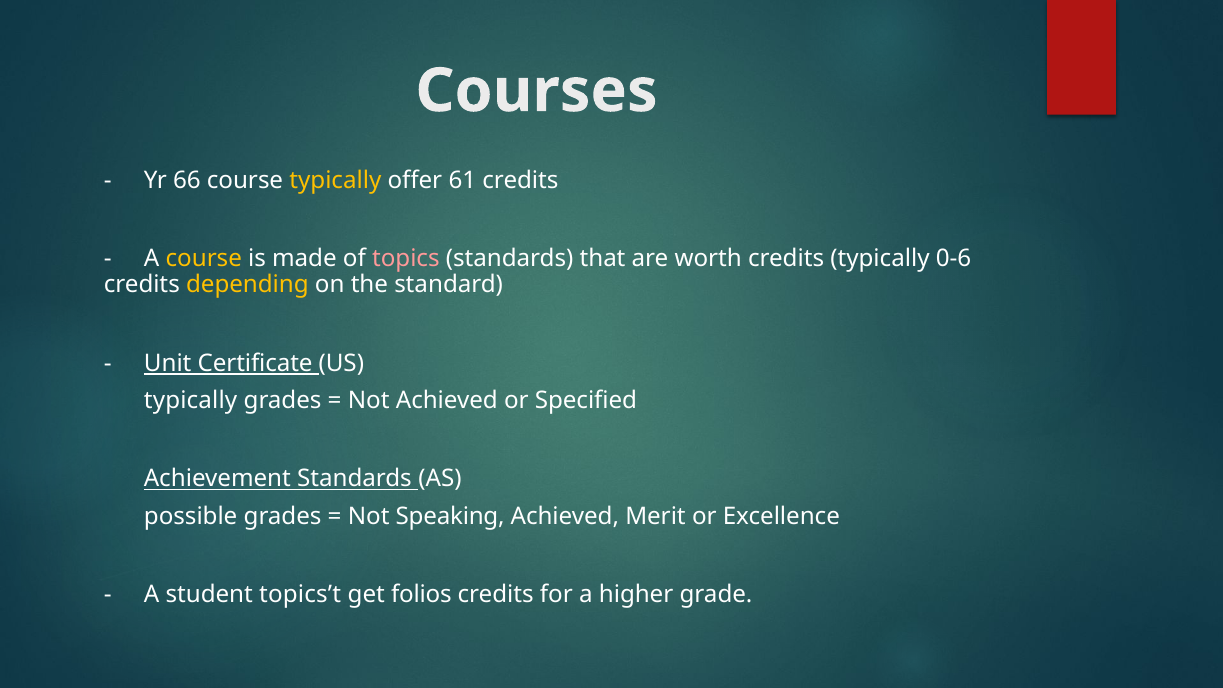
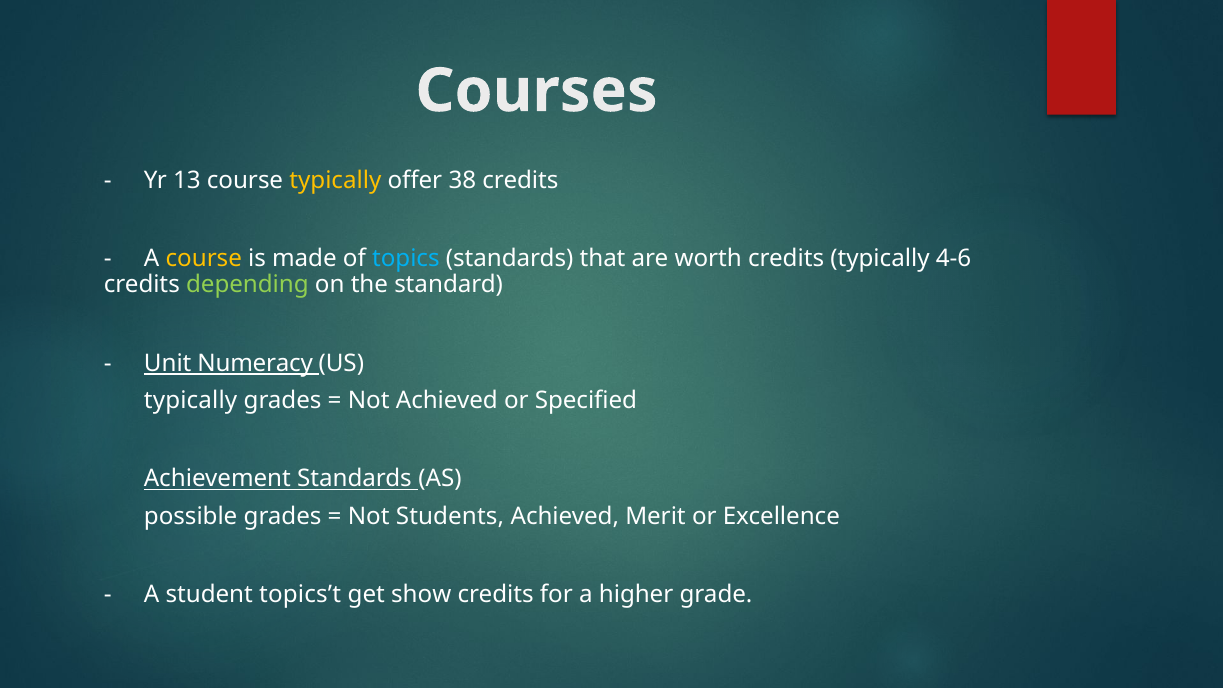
66: 66 -> 13 (187, 181)
61: 61 -> 38 (462, 181)
topics colour: pink -> light blue (406, 259)
0-6: 0-6 -> 4-6 (954, 259)
depending colour: yellow -> light green (247, 285)
Certificate: Certificate -> Numeracy (255, 363)
Speaking: Speaking -> Students (450, 516)
folios: folios -> show (421, 594)
